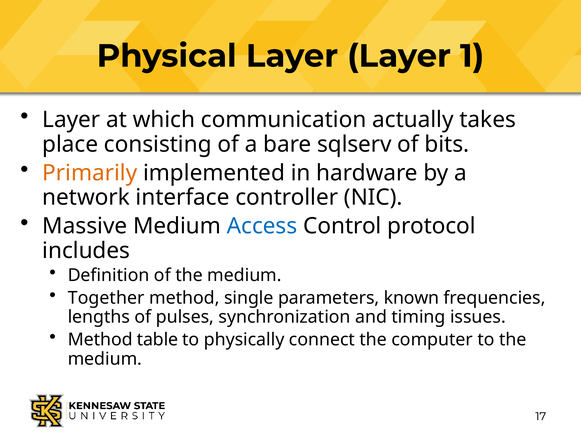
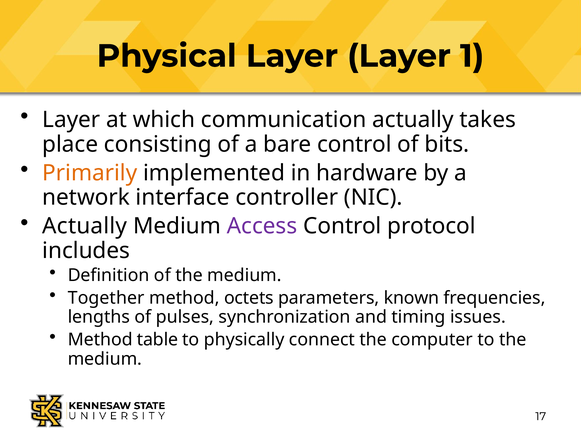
bare sqlserv: sqlserv -> control (354, 144)
Massive: Massive -> Actually (85, 226)
Access colour: blue -> purple (262, 226)
single: single -> octets (249, 298)
